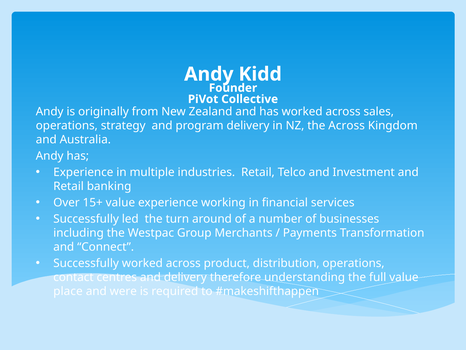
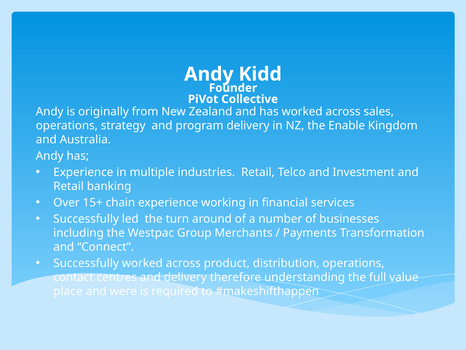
the Across: Across -> Enable (347, 125)
15+ value: value -> chain (120, 202)
